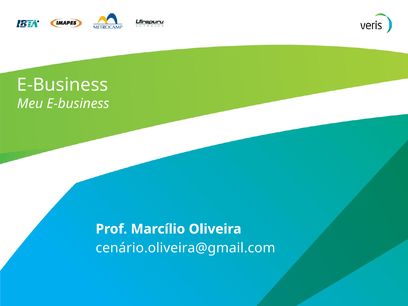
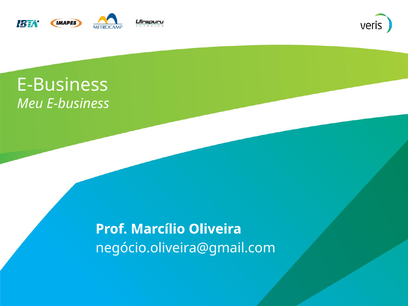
cenário.oliveira@gmail.com: cenário.oliveira@gmail.com -> negócio.oliveira@gmail.com (186, 248)
